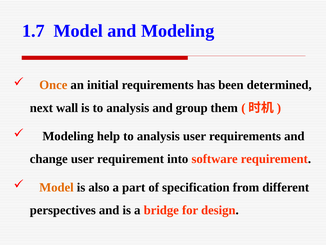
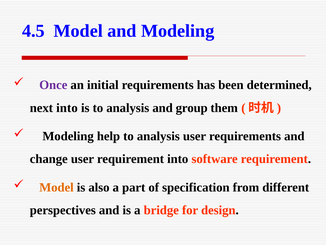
1.7: 1.7 -> 4.5 (33, 31)
Once colour: orange -> purple (53, 85)
next wall: wall -> into (67, 108)
